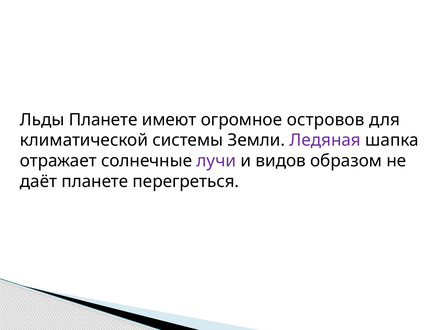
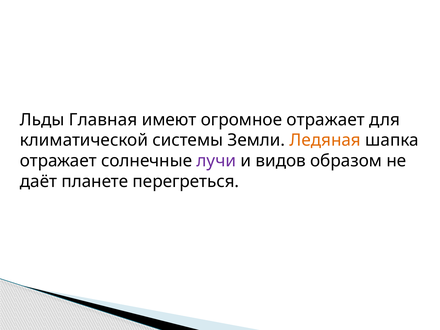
Льды Планете: Планете -> Главная (103, 120)
огромное островов: островов -> отражает (326, 120)
Ледяная colour: purple -> orange (325, 140)
